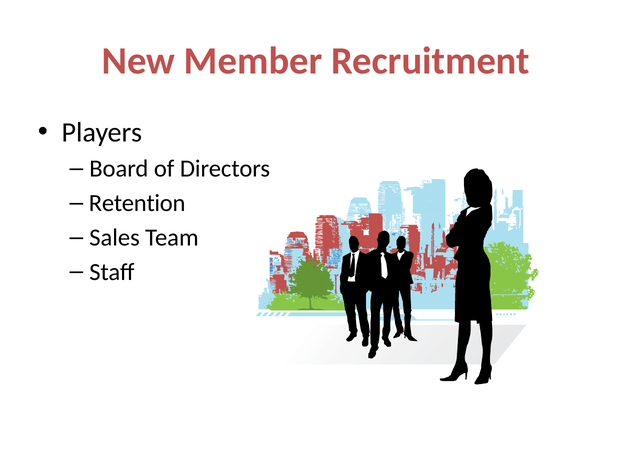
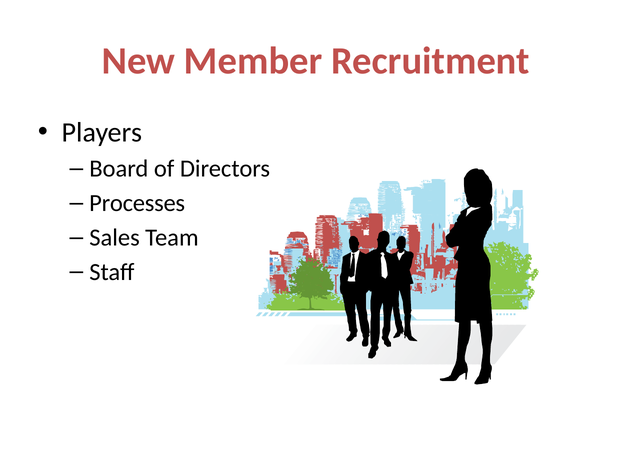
Retention: Retention -> Processes (137, 203)
